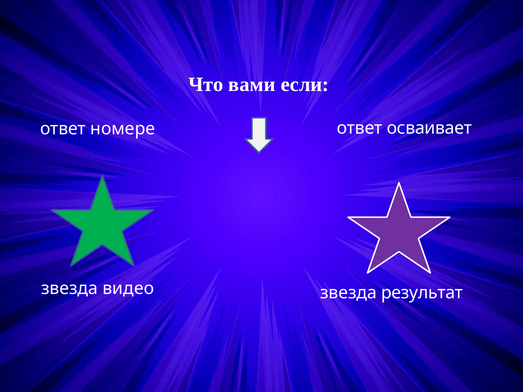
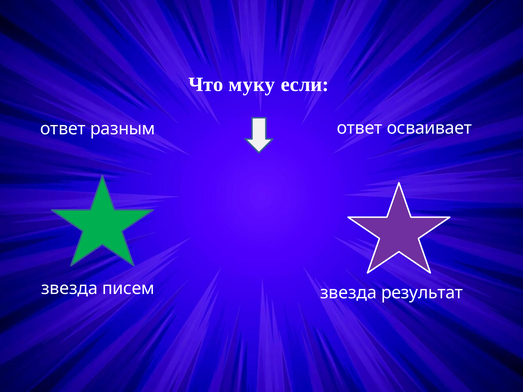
вами: вами -> муку (252, 85)
номере: номере -> разным (123, 129)
видео: видео -> писем (128, 289)
